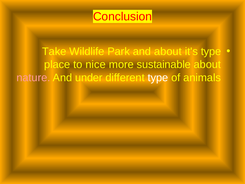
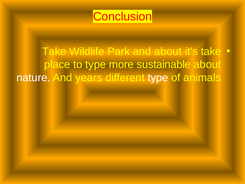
it's type: type -> take (211, 51)
to nice: nice -> type (96, 64)
nature colour: pink -> white (33, 78)
under: under -> years (89, 78)
